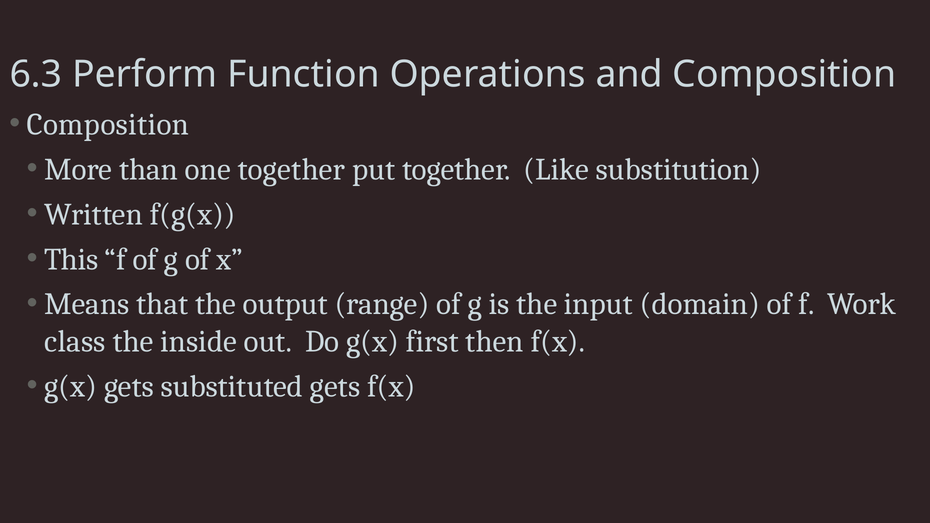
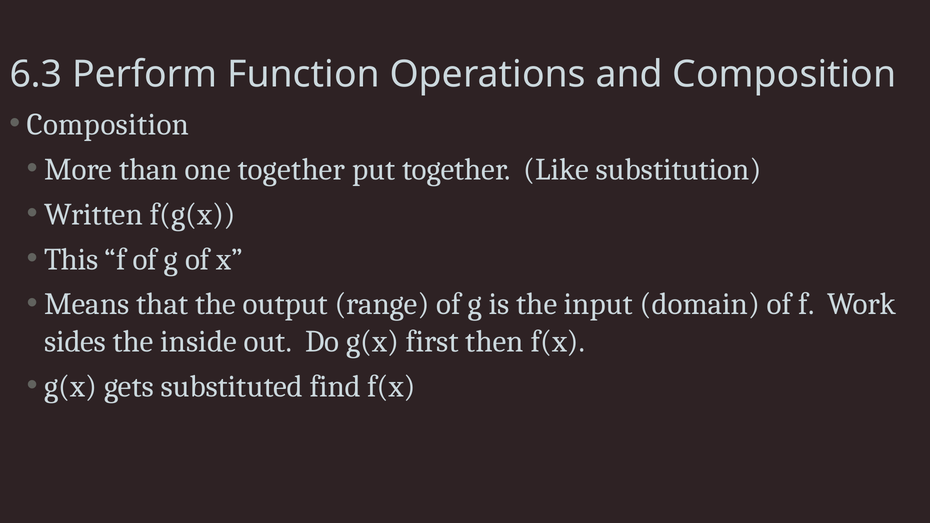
class: class -> sides (75, 342)
substituted gets: gets -> find (335, 386)
